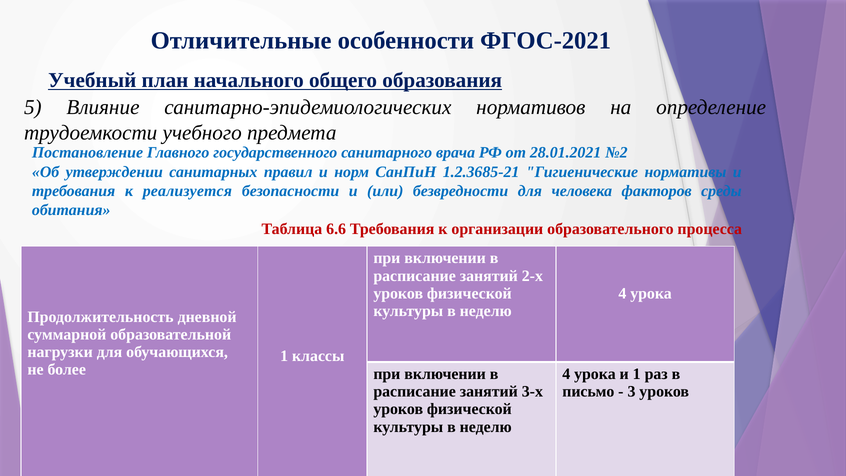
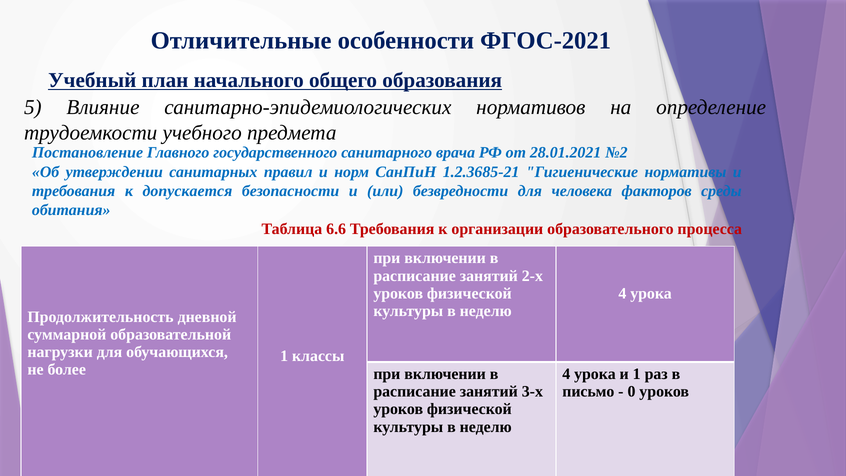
реализуется: реализуется -> допускается (187, 191)
3: 3 -> 0 (632, 392)
